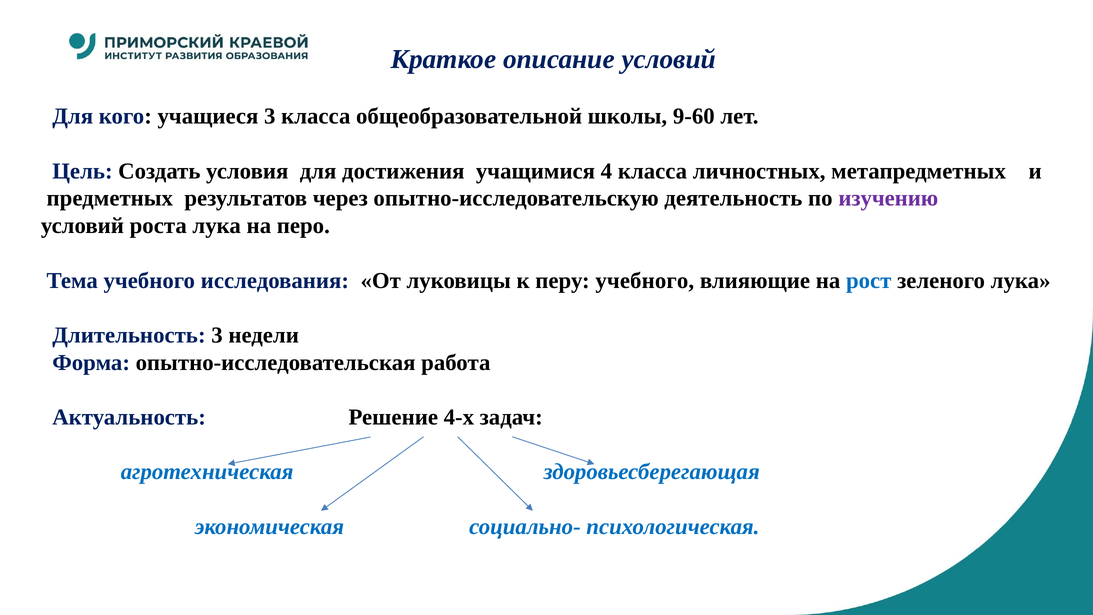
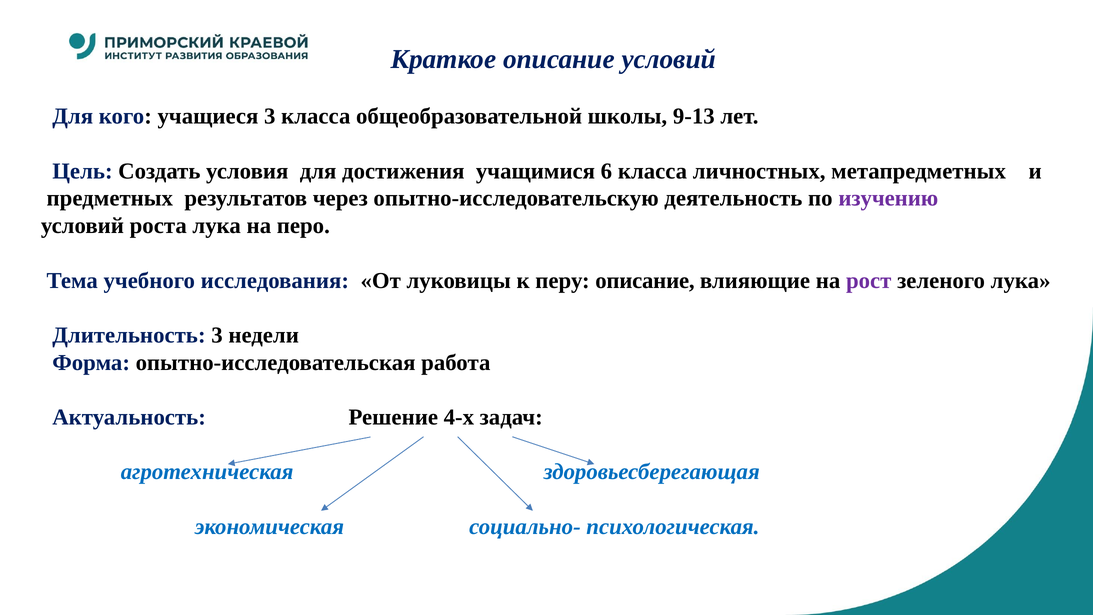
9-60: 9-60 -> 9-13 (694, 116)
4: 4 -> 6 (606, 171)
перу учебного: учебного -> описание (645, 280)
рост colour: blue -> purple (869, 280)
